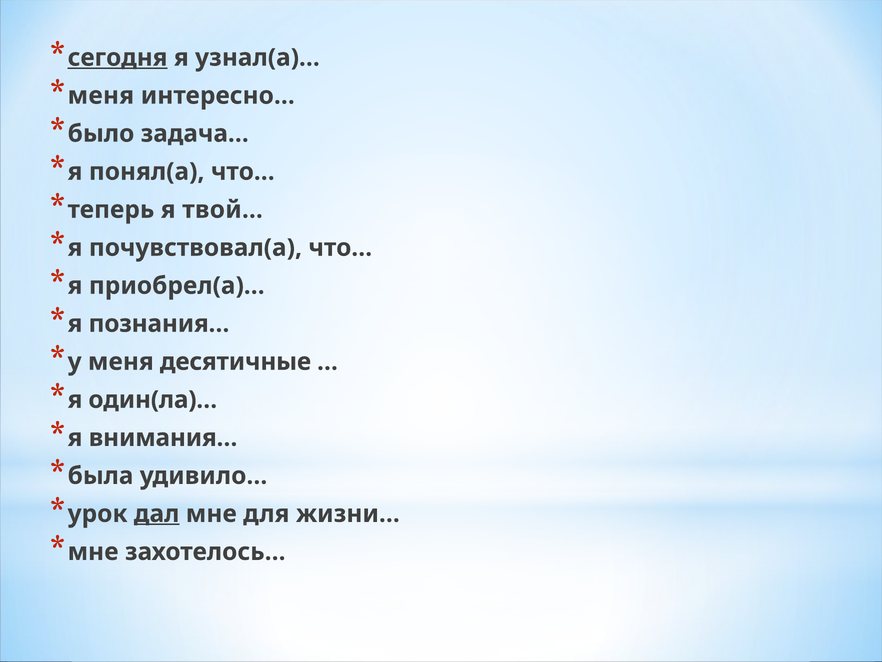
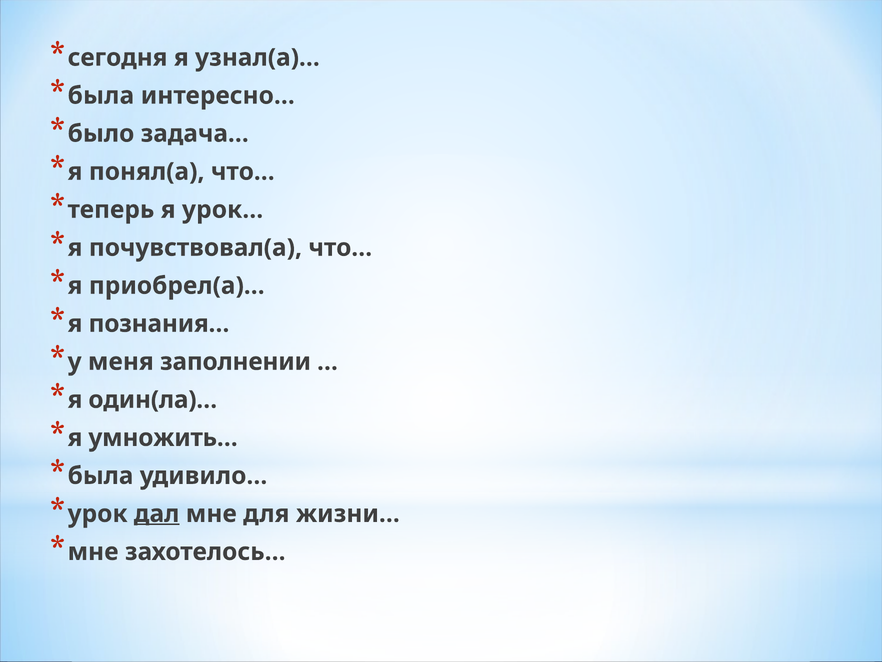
сегодня underline: present -> none (118, 58)
меня: меня -> была (101, 96)
твой…: твой… -> урок… (223, 210)
десятичные: десятичные -> заполнении (236, 361)
внимания…: внимания… -> умножить… (163, 437)
